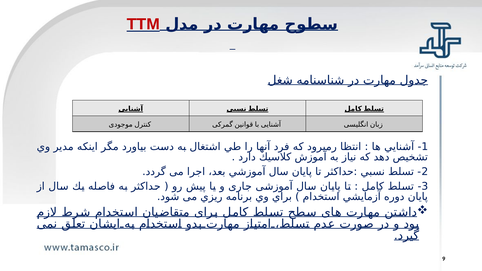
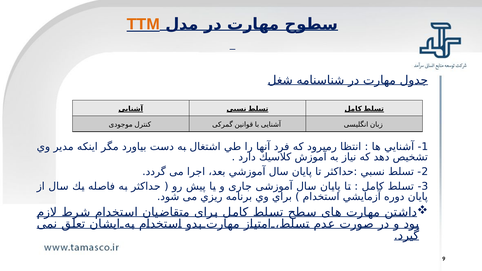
TTM colour: red -> orange (143, 24)
